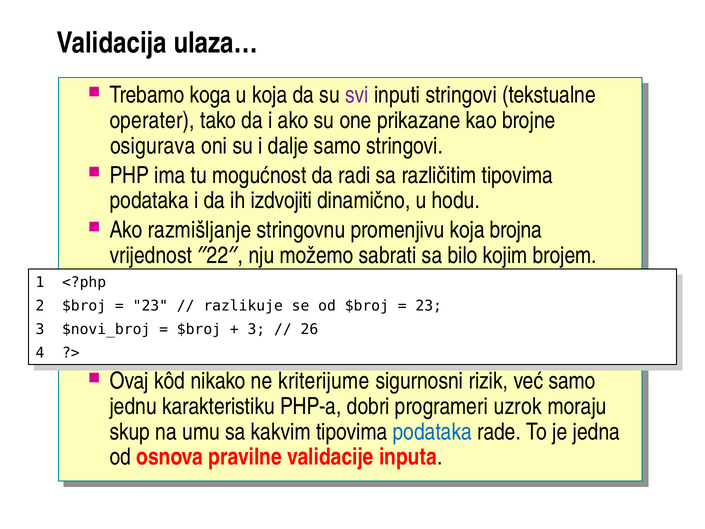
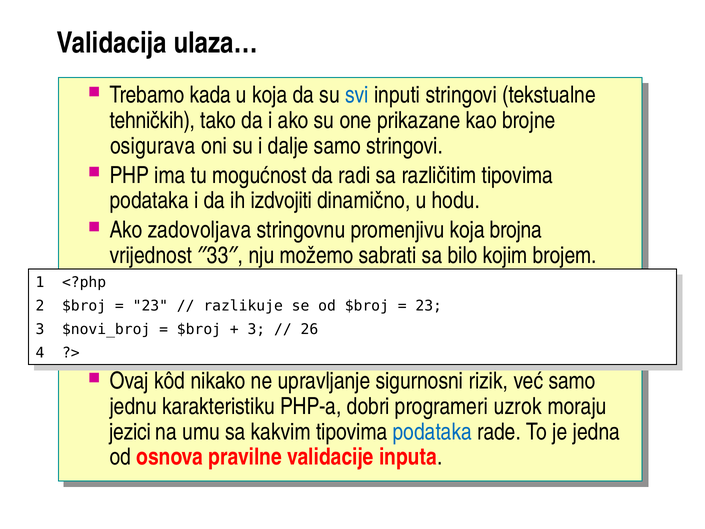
koga: koga -> kada (210, 95)
svi colour: purple -> blue (357, 95)
operater: operater -> tehničkih (152, 121)
razmišljanje: razmišljanje -> zadovoljava (200, 230)
22: 22 -> 33 (218, 255)
kriterijume: kriterijume -> upravljanje (324, 381)
skup: skup -> jezici (130, 432)
